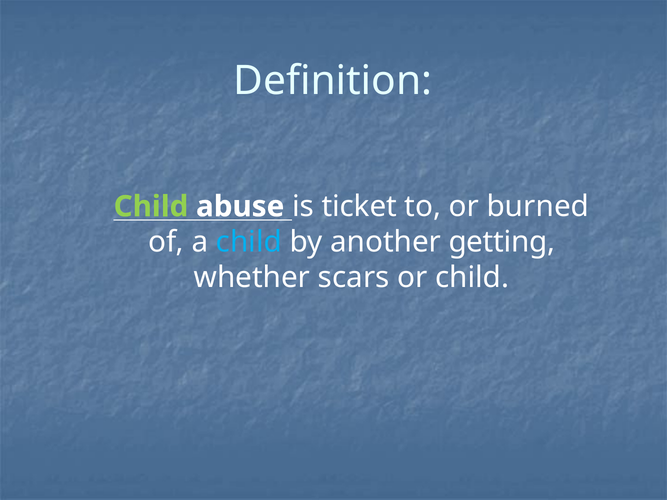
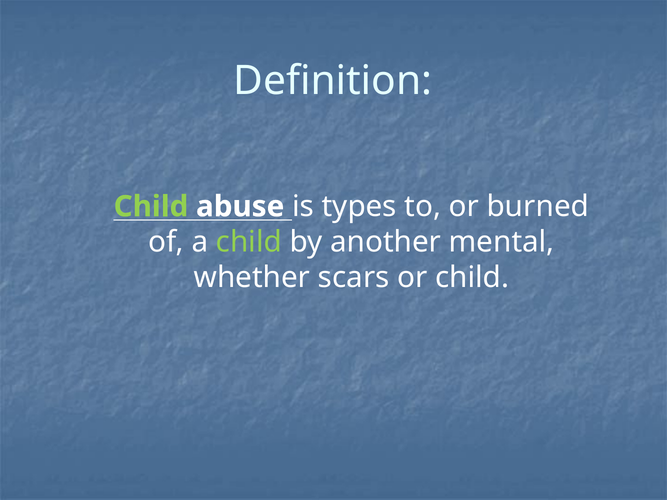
ticket: ticket -> types (359, 207)
child colour: light blue -> light green (249, 242)
getting: getting -> mental (502, 242)
